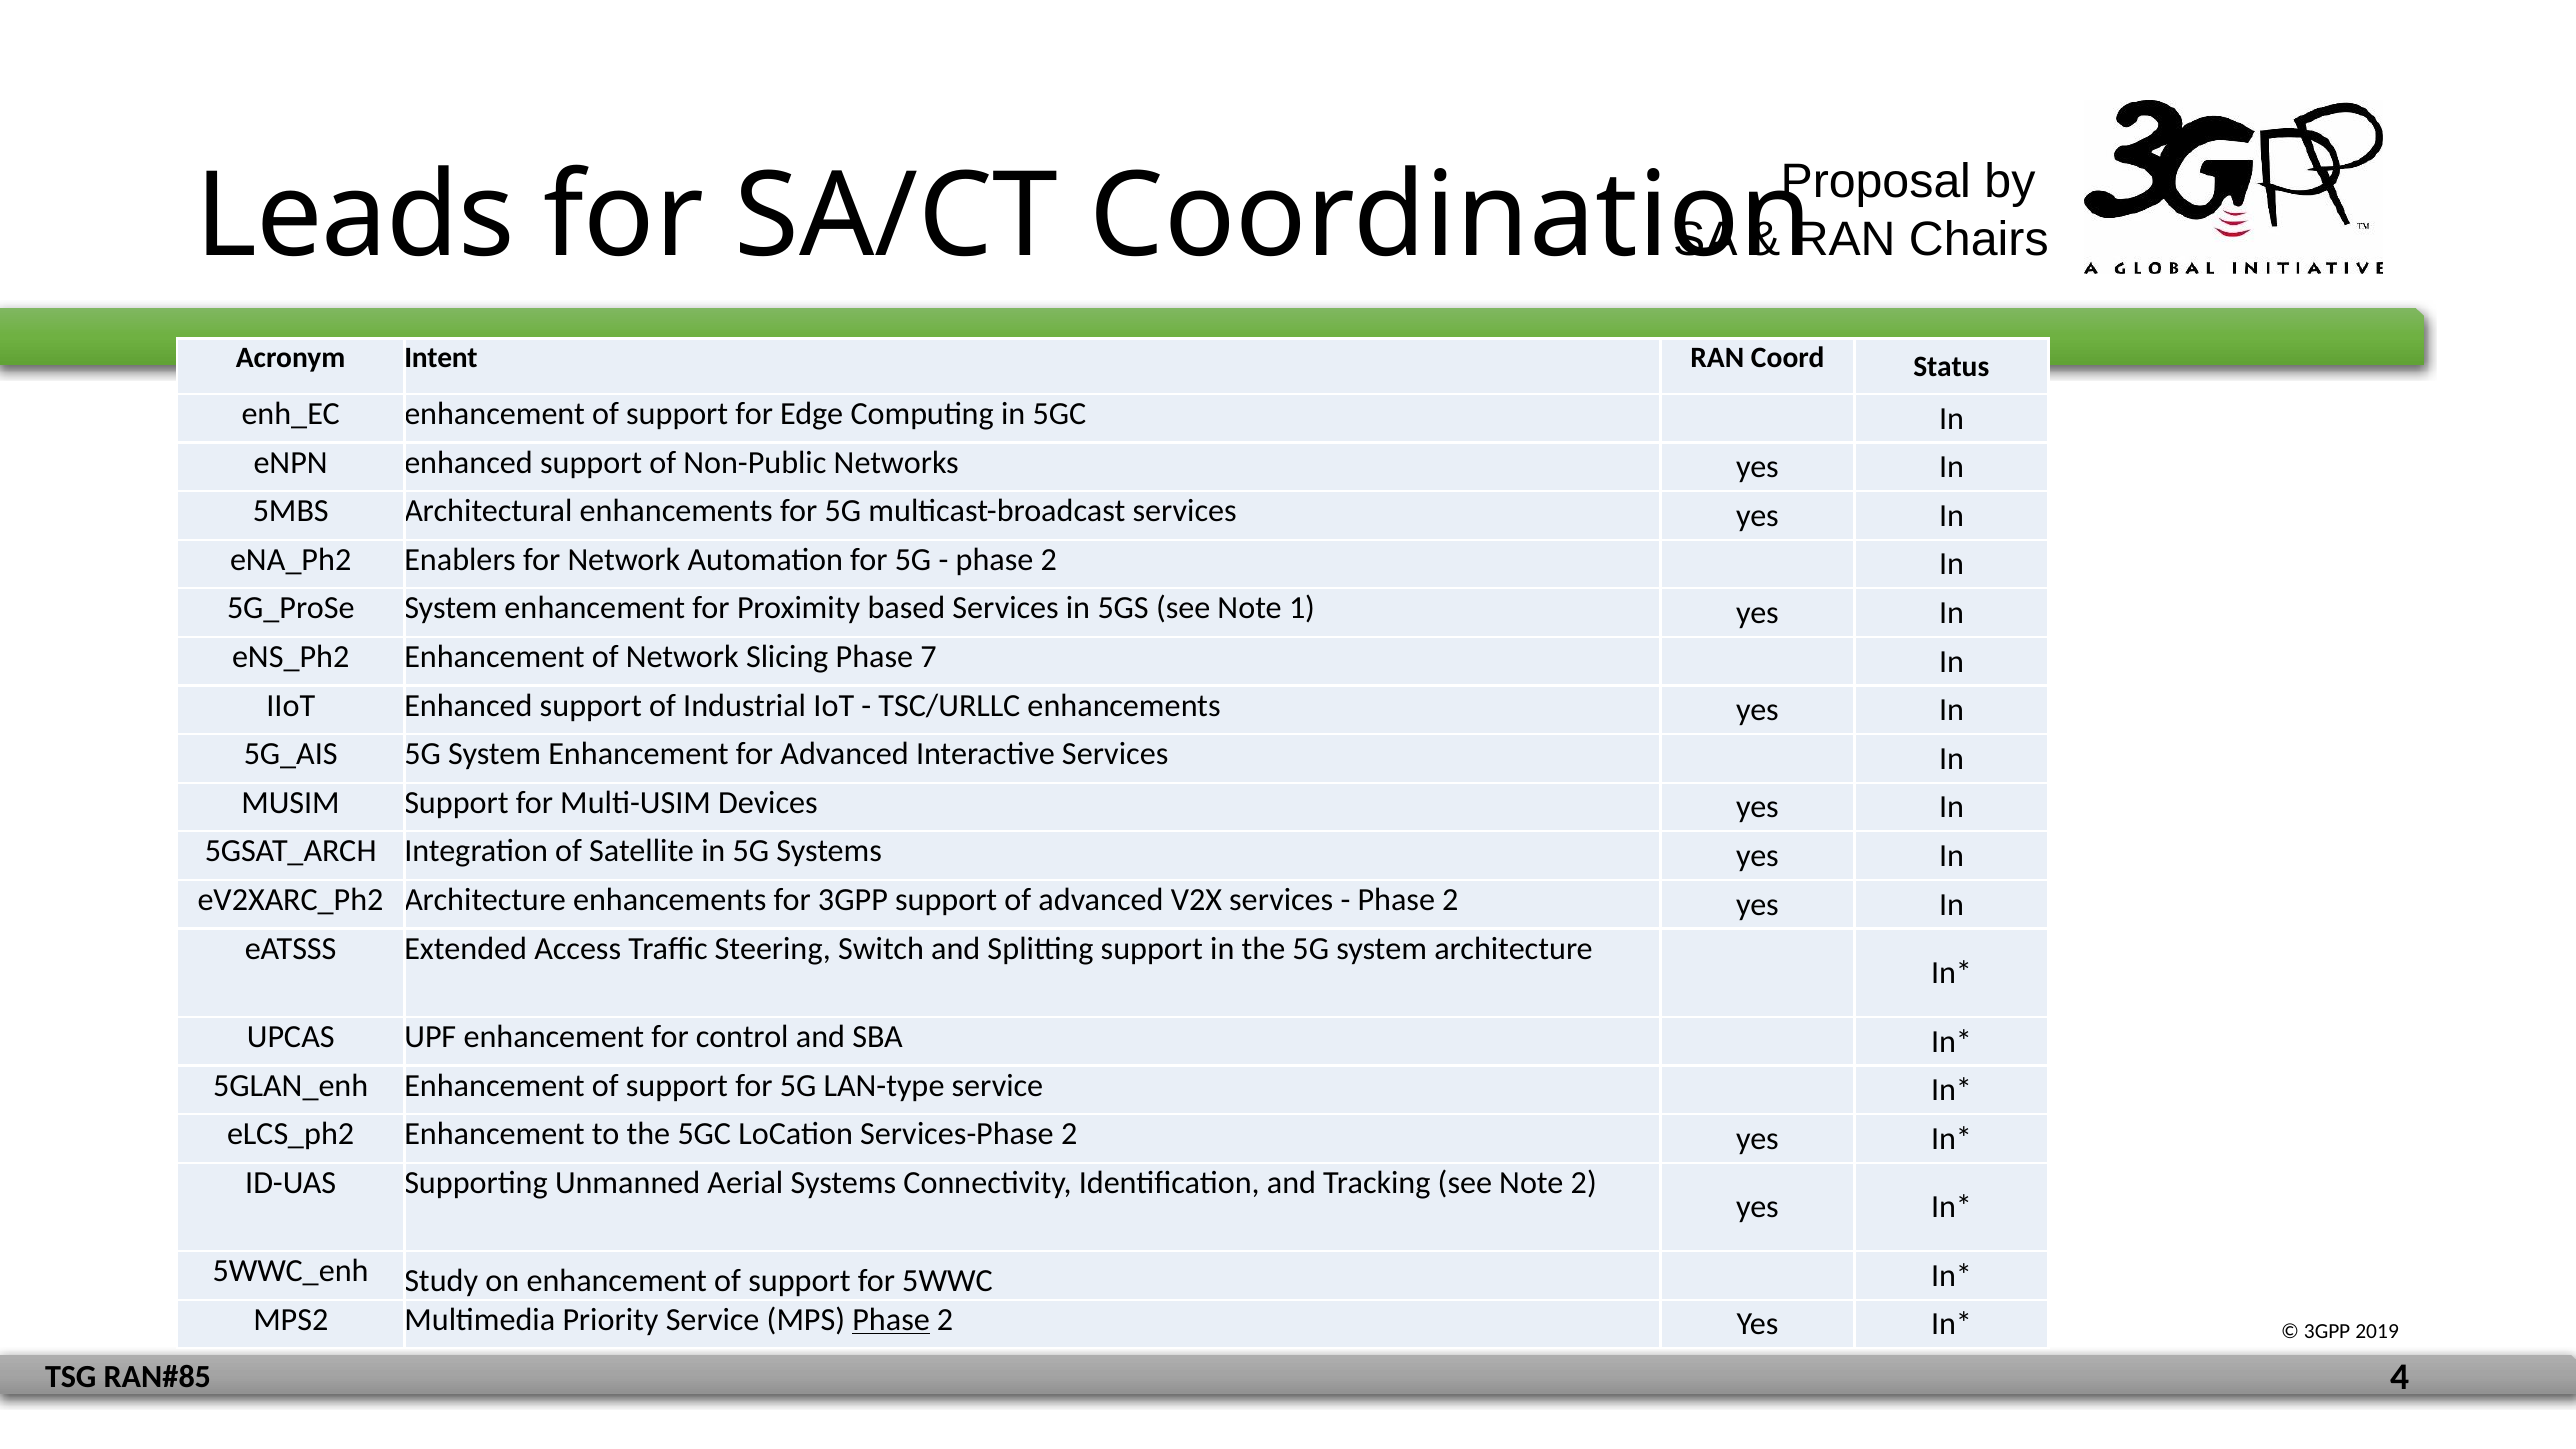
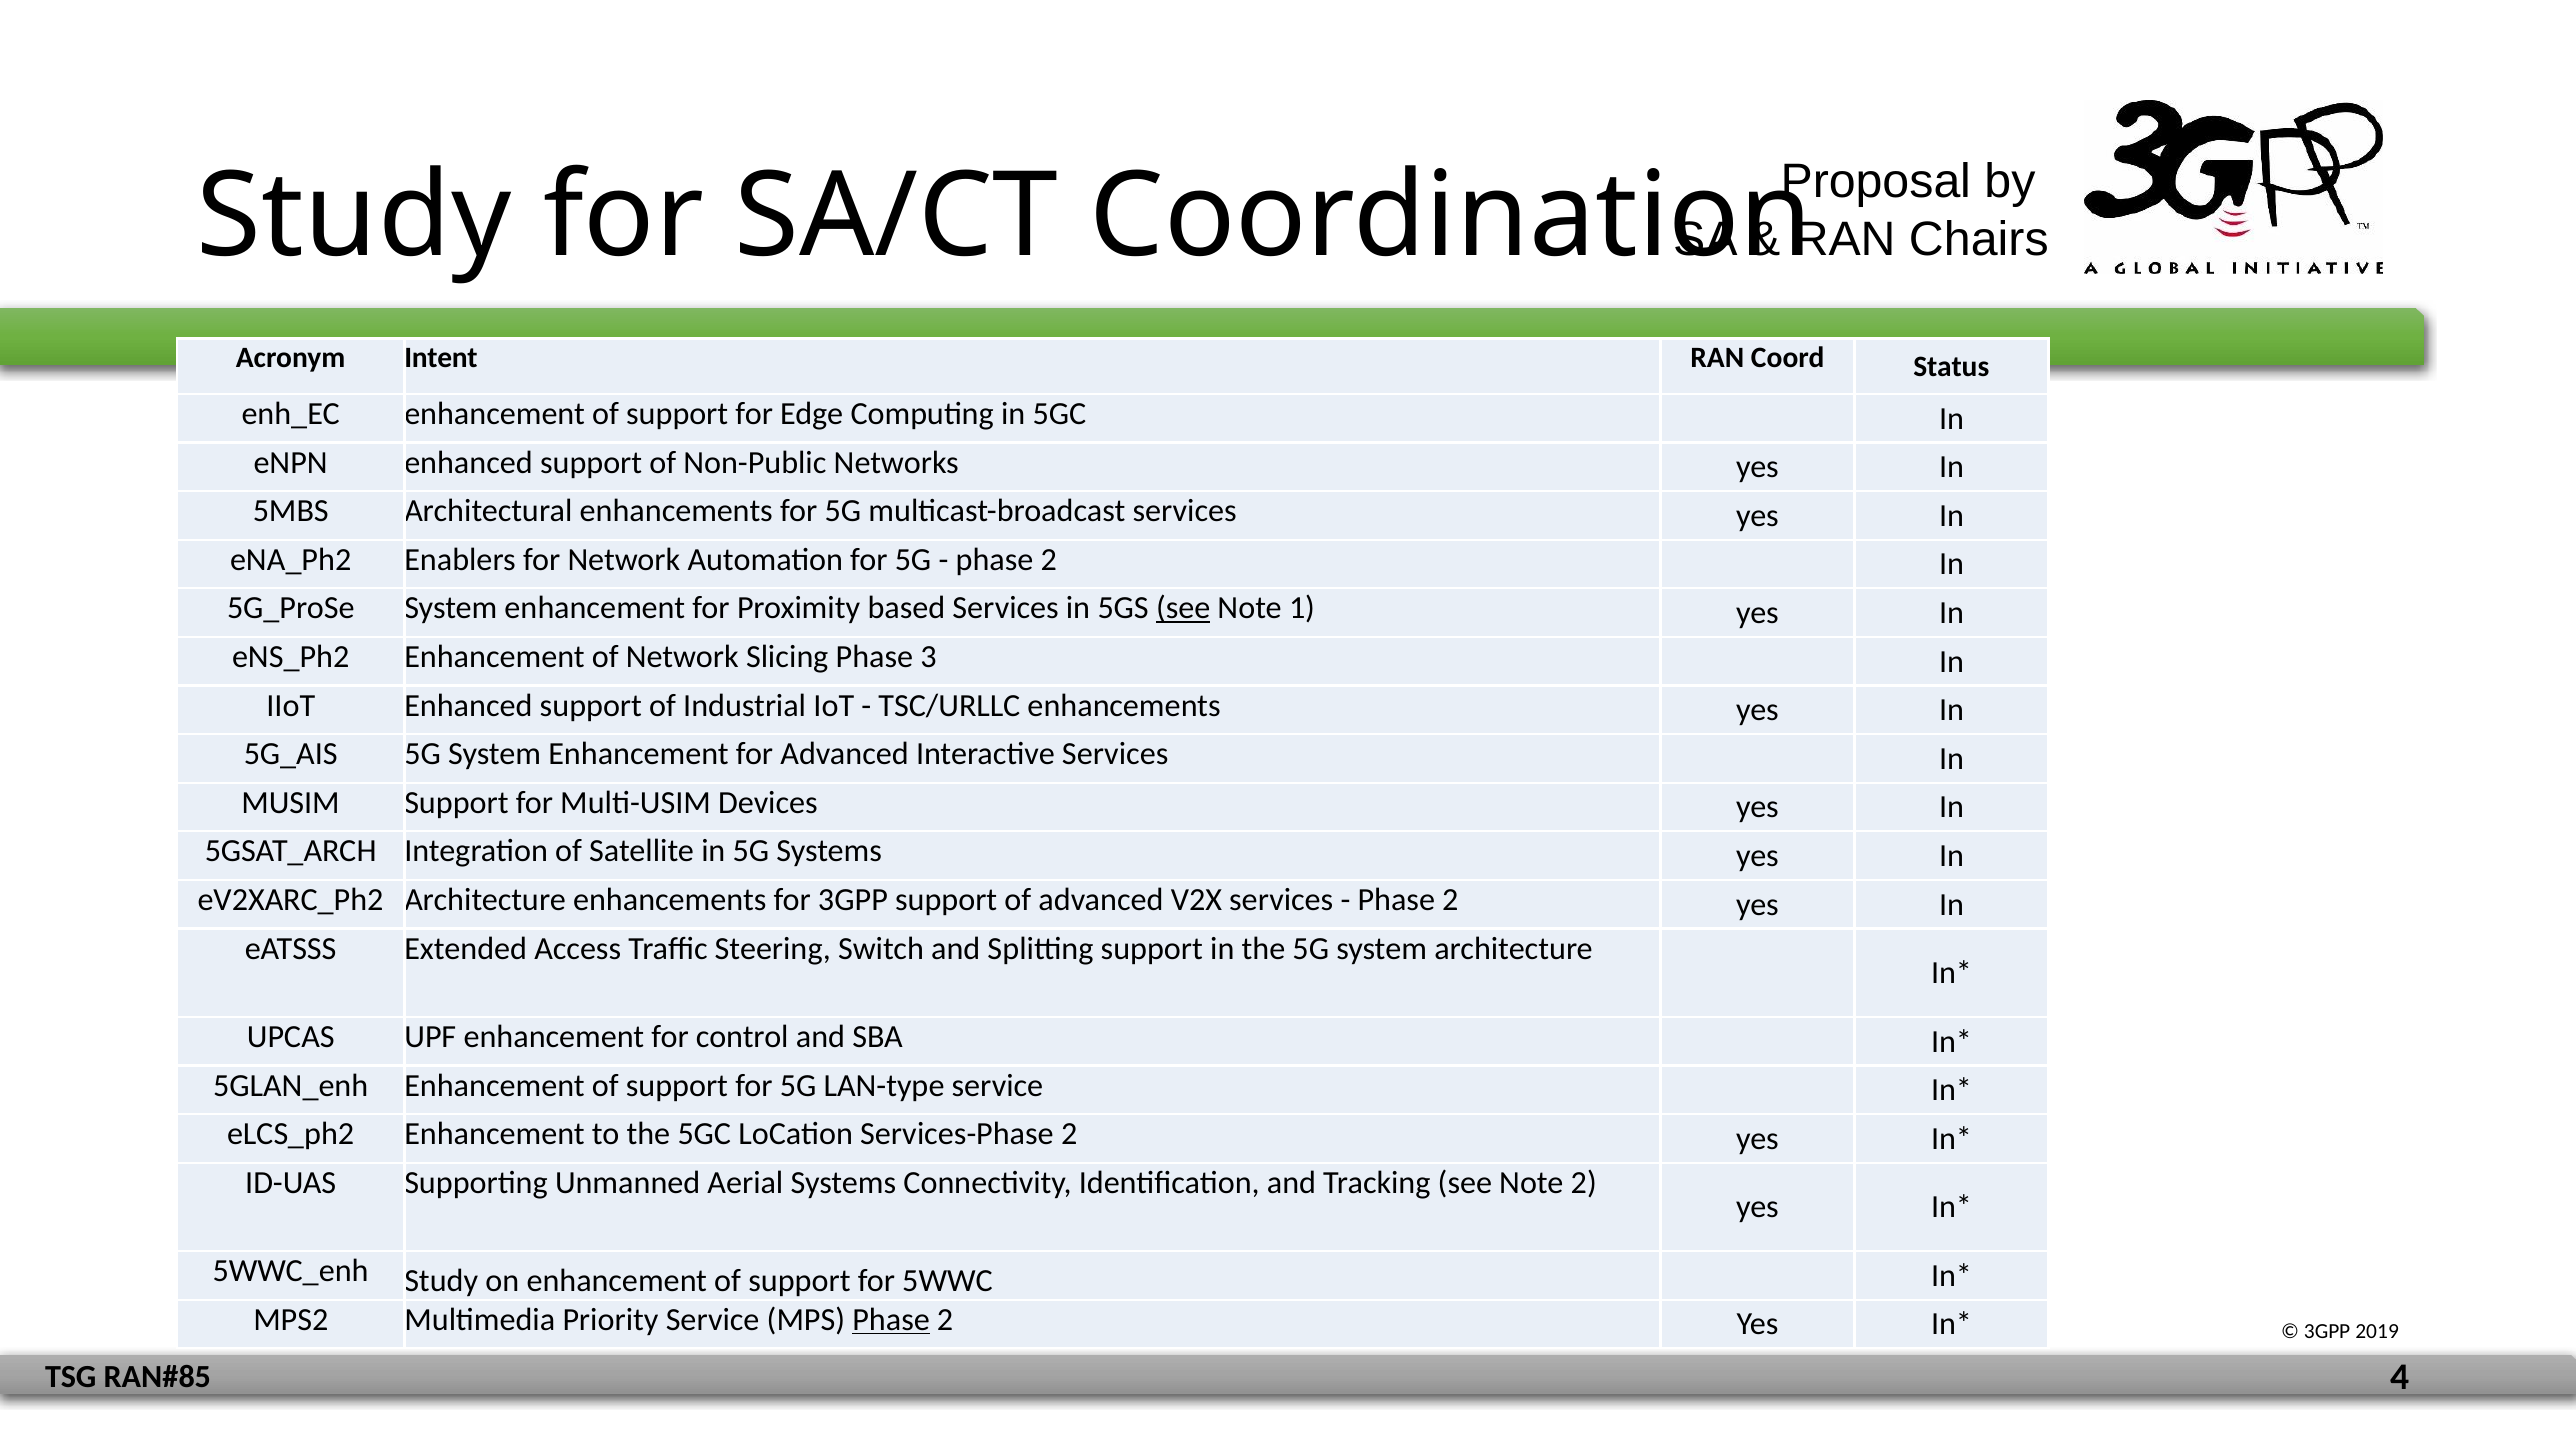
Leads: Leads -> Study (354, 216)
see underline: none -> present (1183, 608)
7: 7 -> 3 (928, 657)
